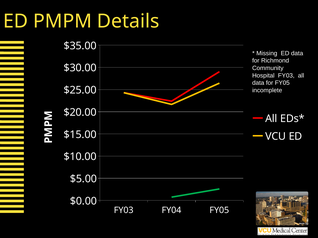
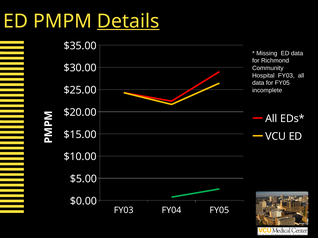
Details underline: none -> present (128, 21)
